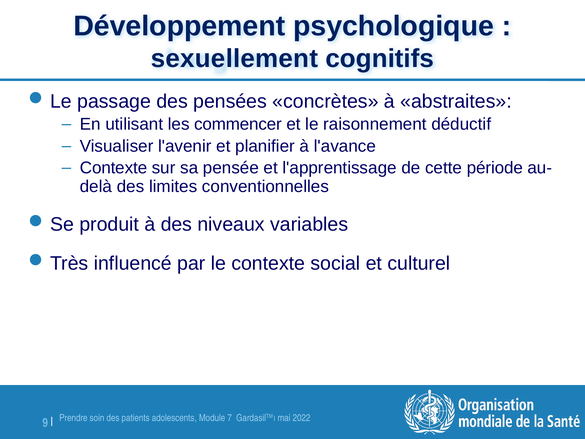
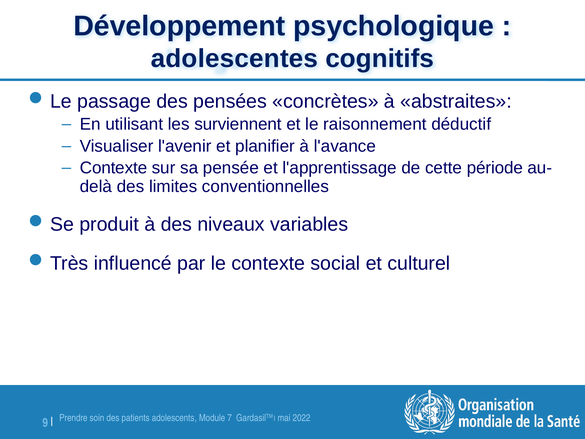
sexuellement: sexuellement -> adolescentes (234, 58)
commencer: commencer -> surviennent (238, 124)
